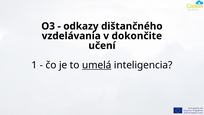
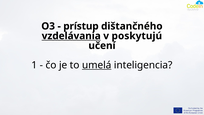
odkazy: odkazy -> prístup (81, 26)
vzdelávania underline: none -> present (71, 36)
dokončite: dokončite -> poskytujú (137, 36)
